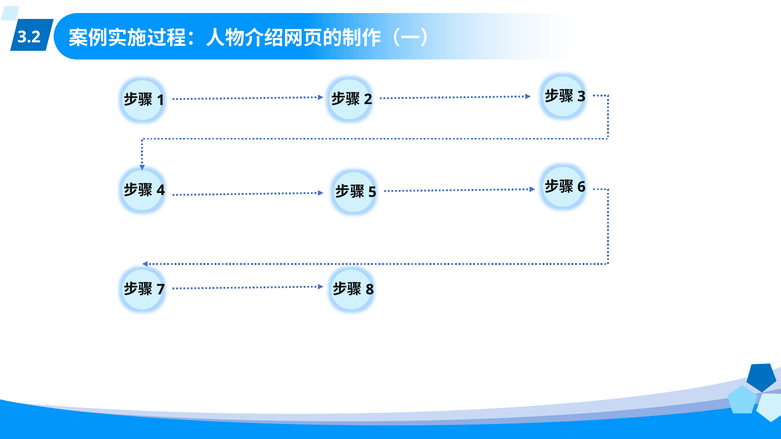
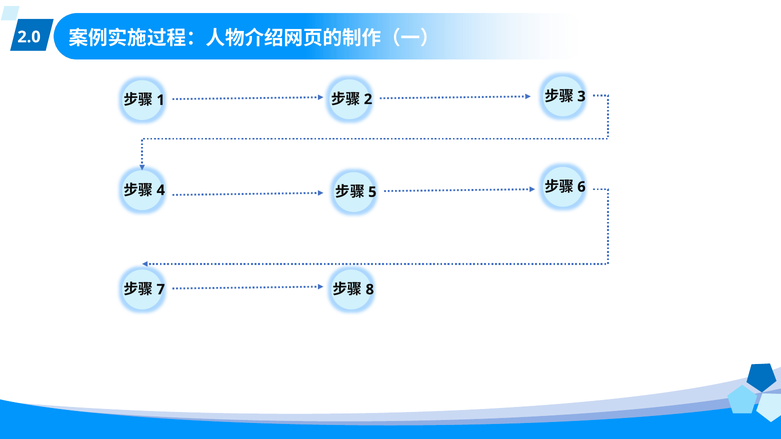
3.2: 3.2 -> 2.0 (29, 37)
